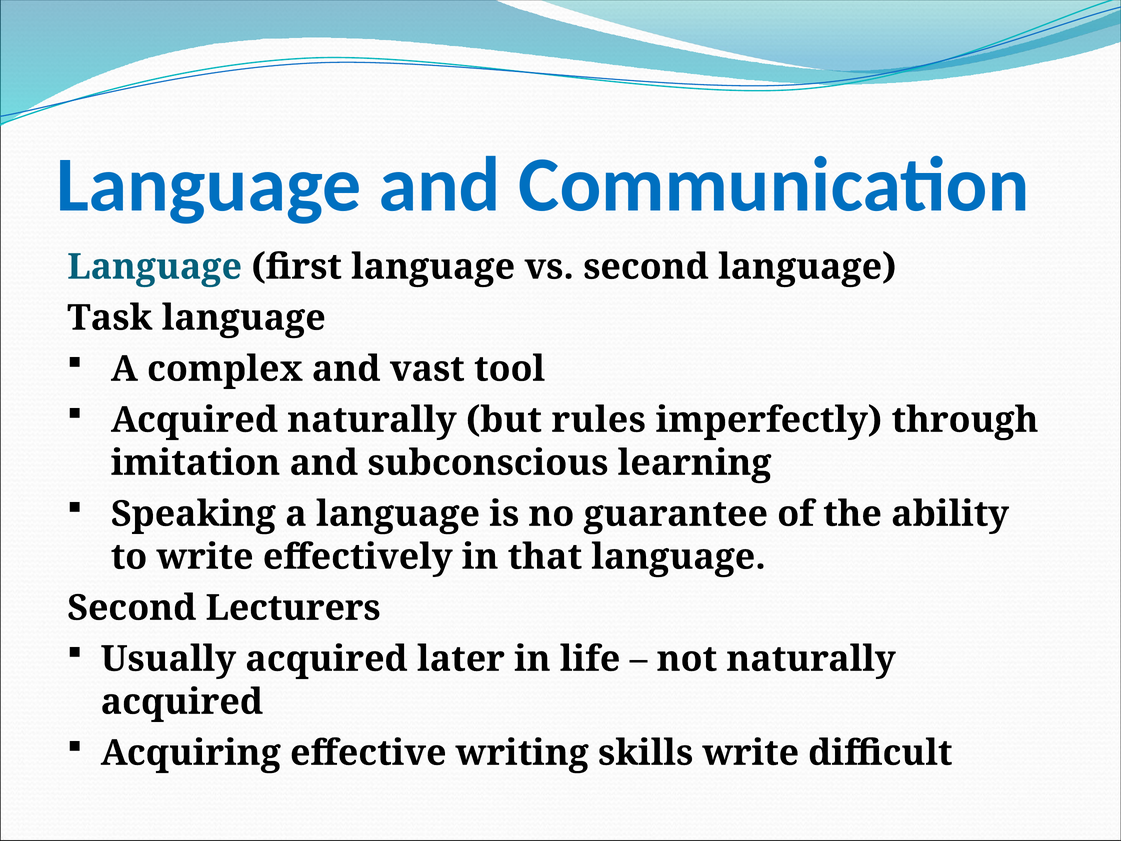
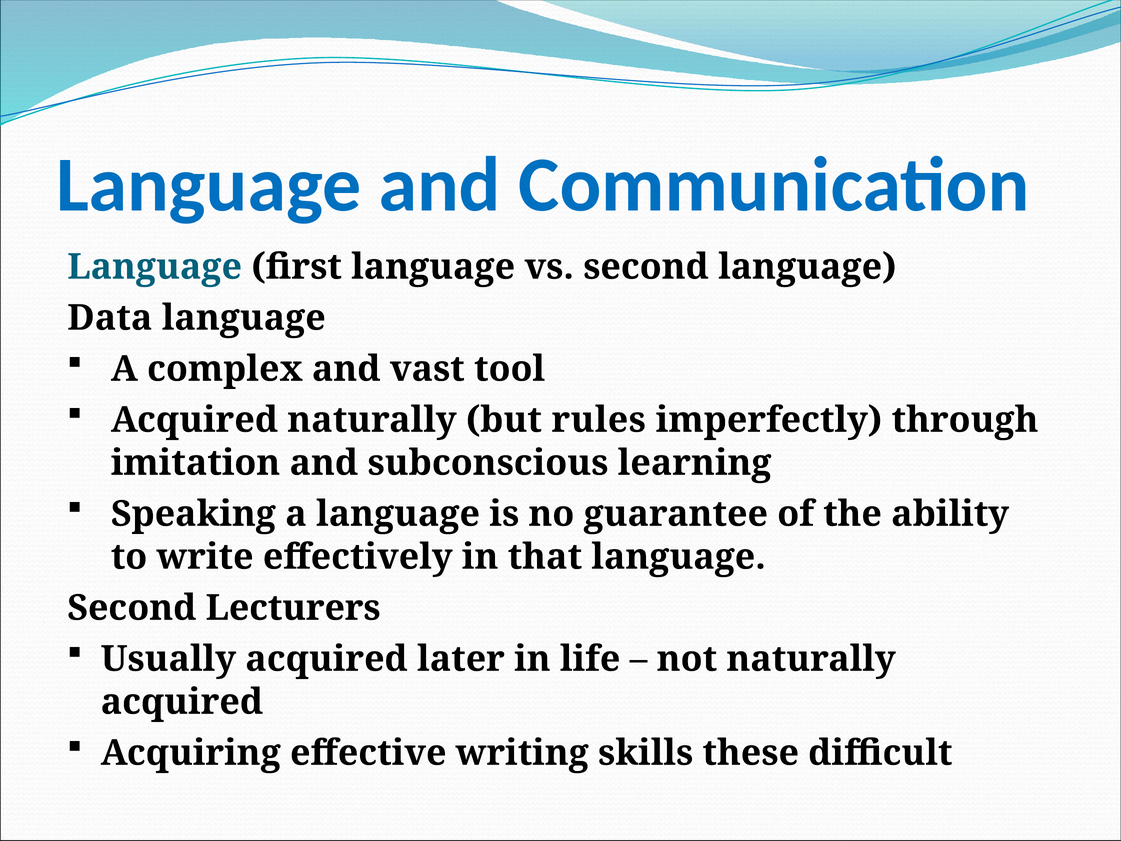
Task: Task -> Data (110, 318)
skills write: write -> these (751, 753)
